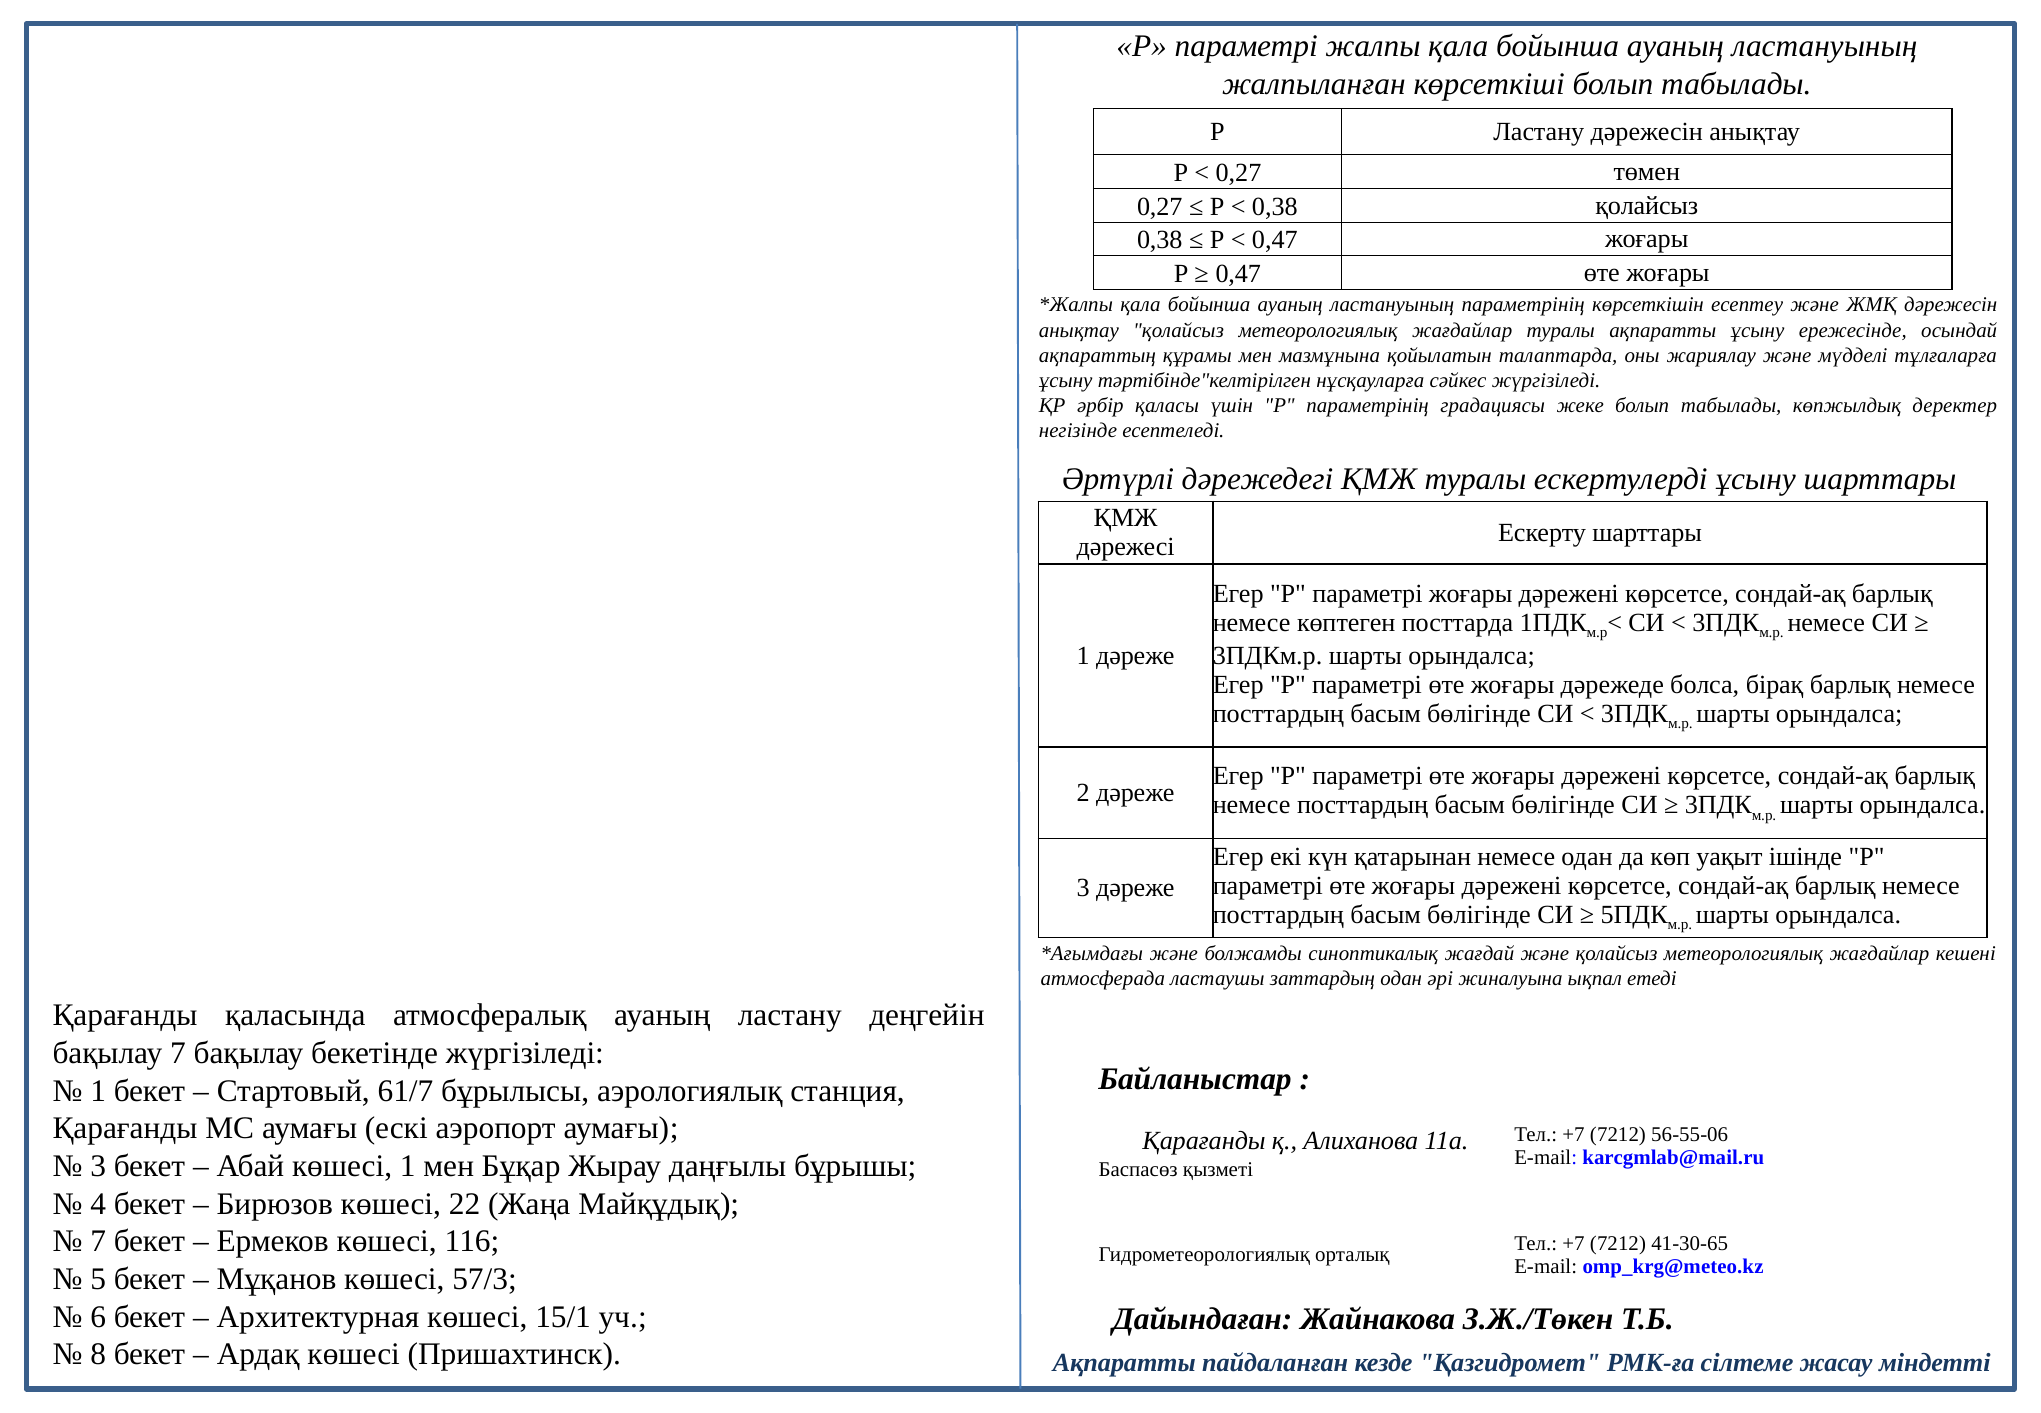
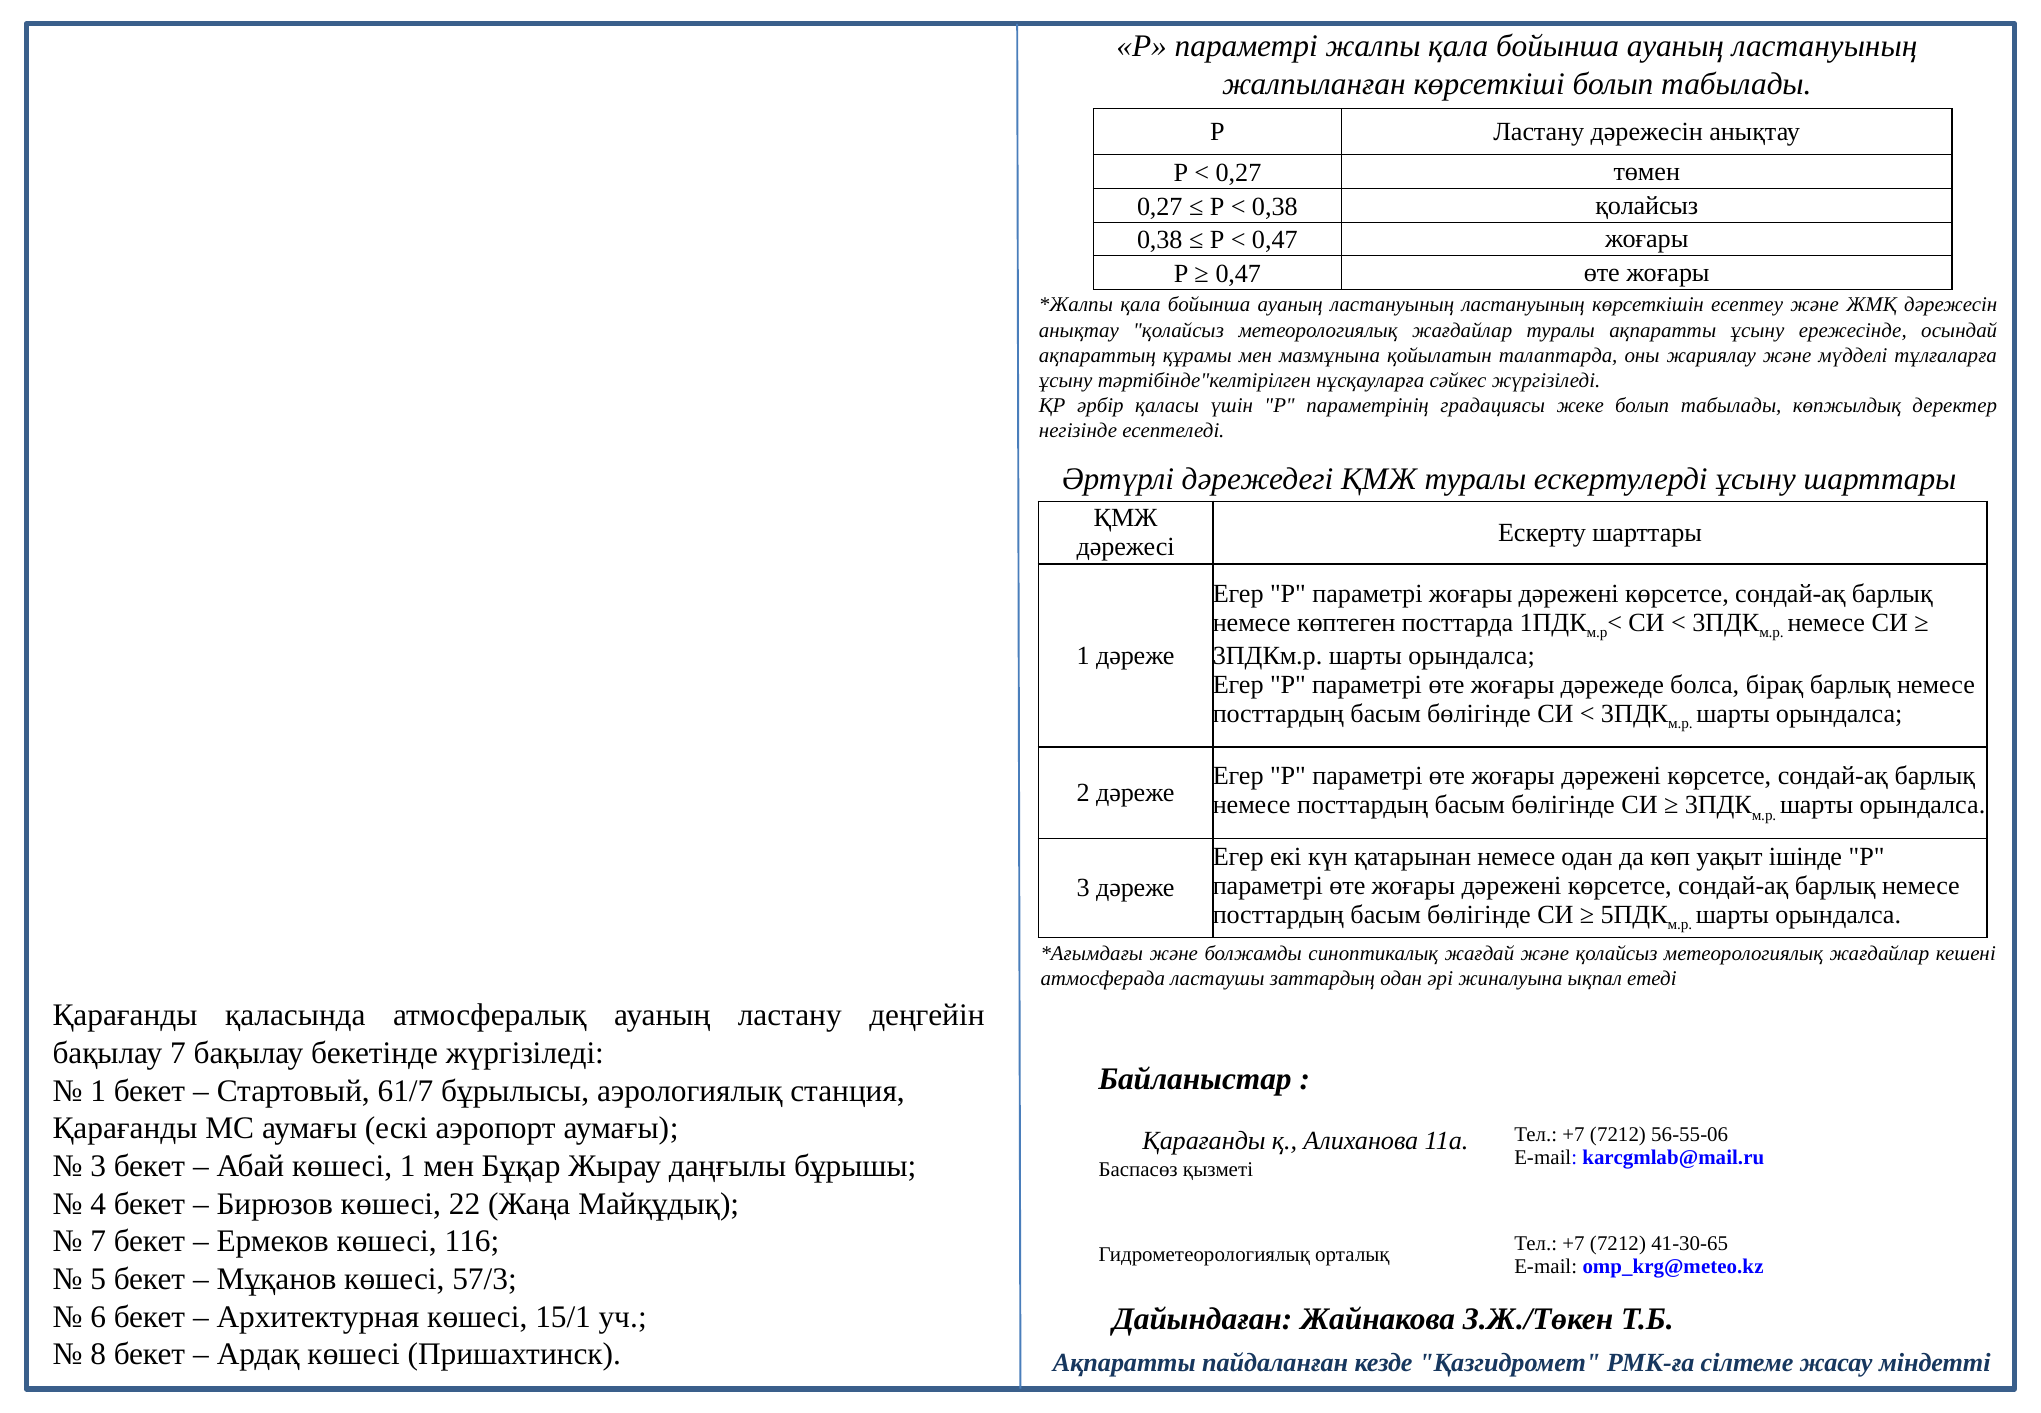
ластануының параметрінің: параметрінің -> ластануының (1523, 305)
